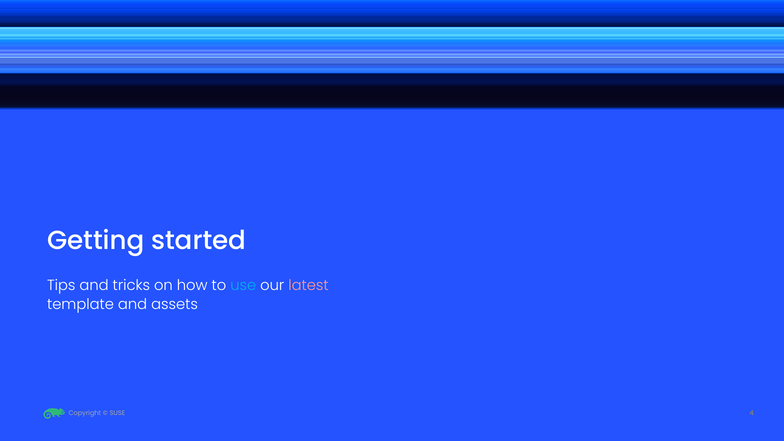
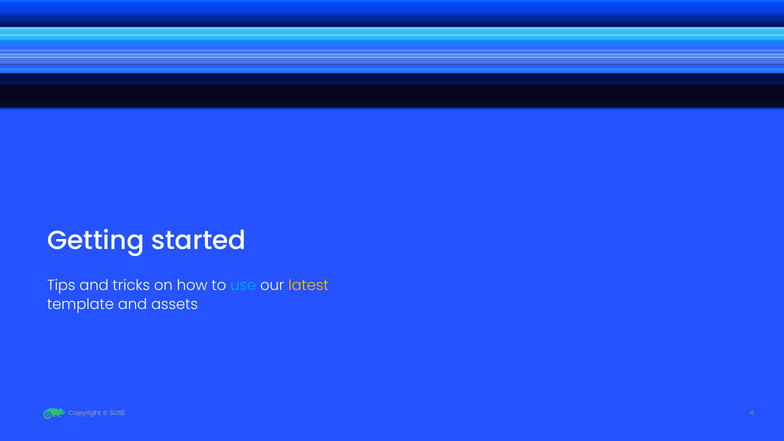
latest colour: pink -> yellow (308, 285)
